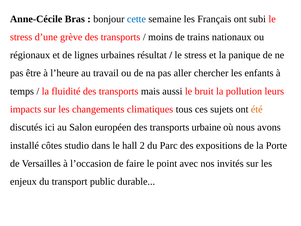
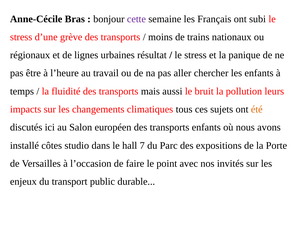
cette colour: blue -> purple (136, 19)
transports urbaine: urbaine -> enfants (206, 127)
2: 2 -> 7 (142, 145)
